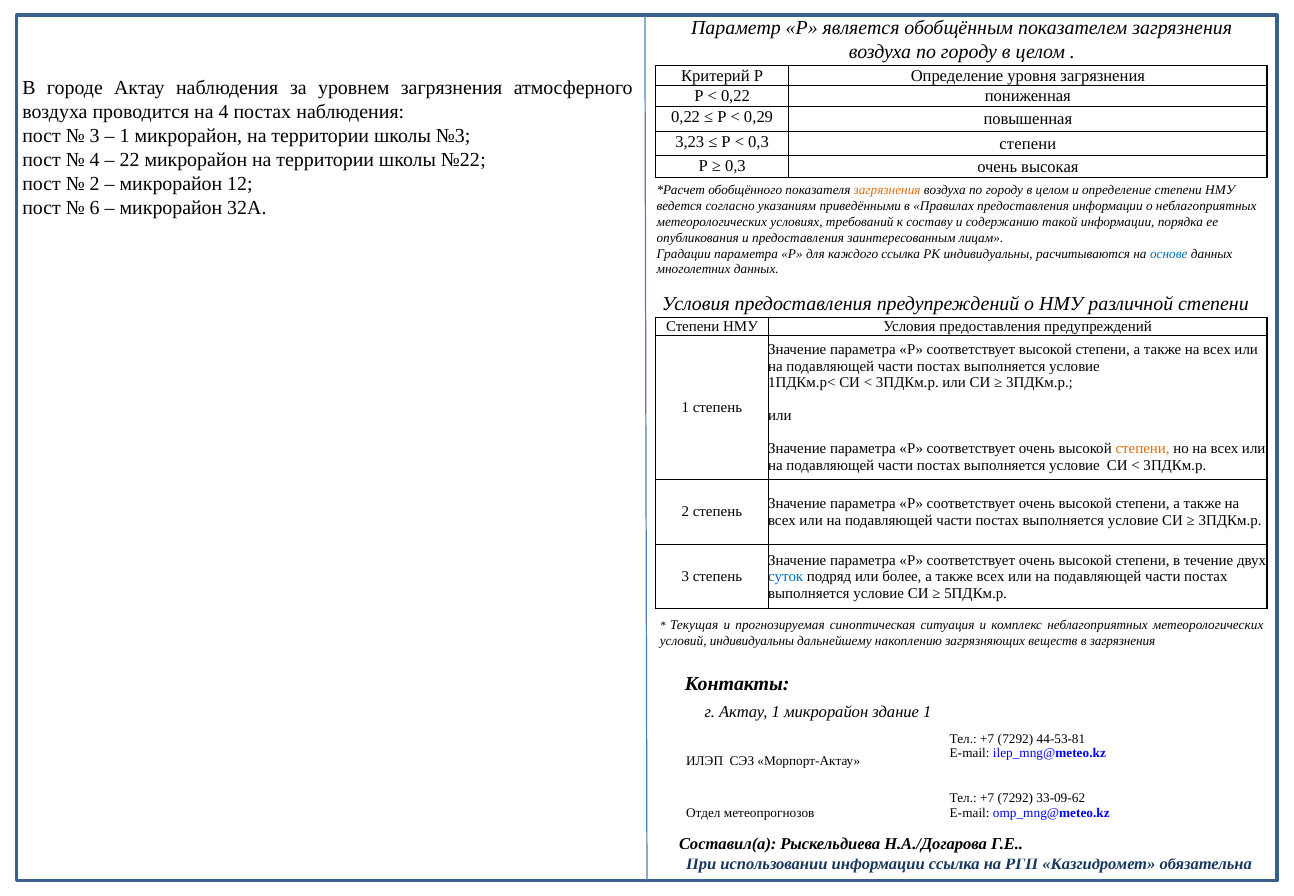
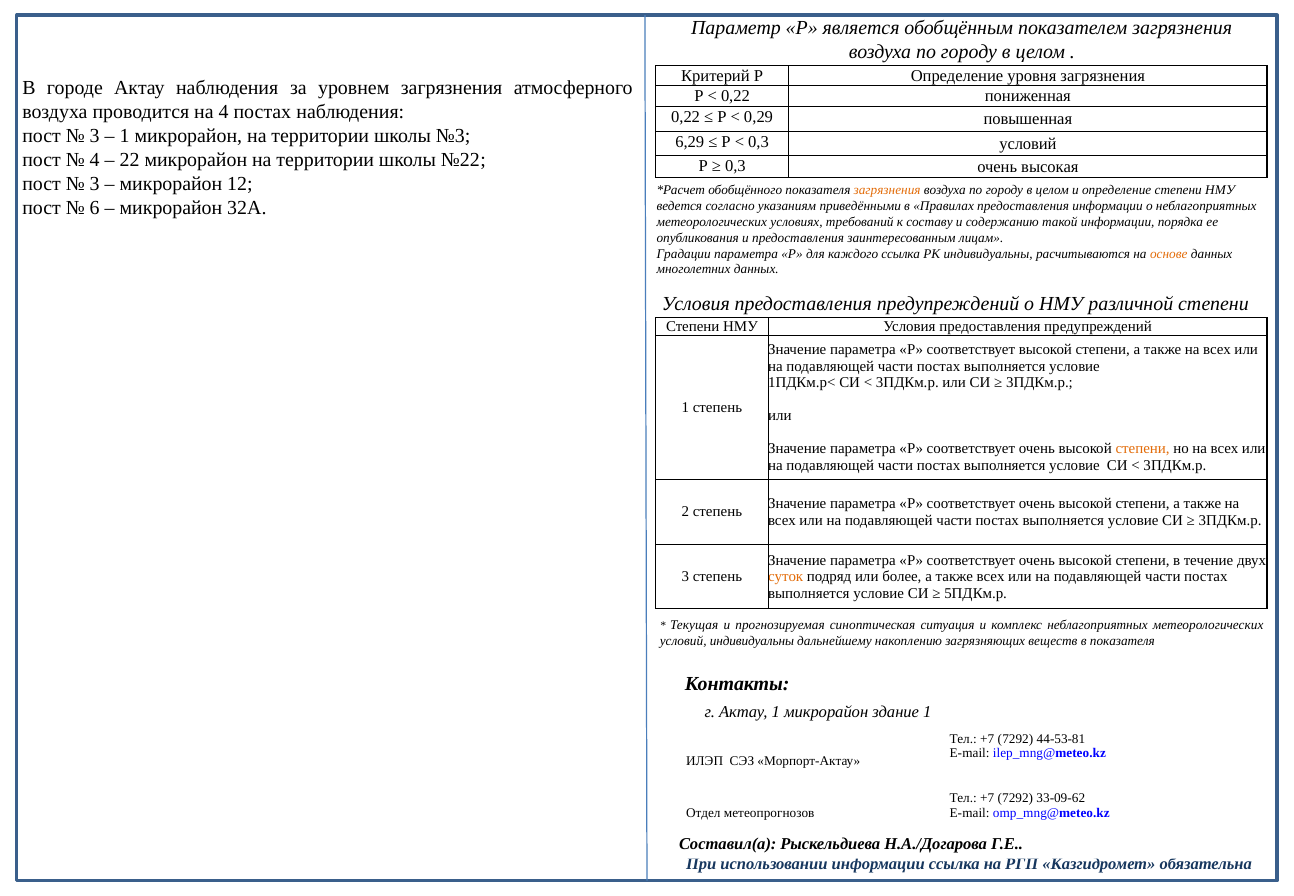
3,23: 3,23 -> 6,29 (690, 142)
0,3 степени: степени -> условий (1028, 144)
2: 2 -> 3 (95, 184)
основе colour: blue -> orange (1169, 254)
суток colour: blue -> orange (786, 577)
в загрязнения: загрязнения -> показателя (1122, 641)
